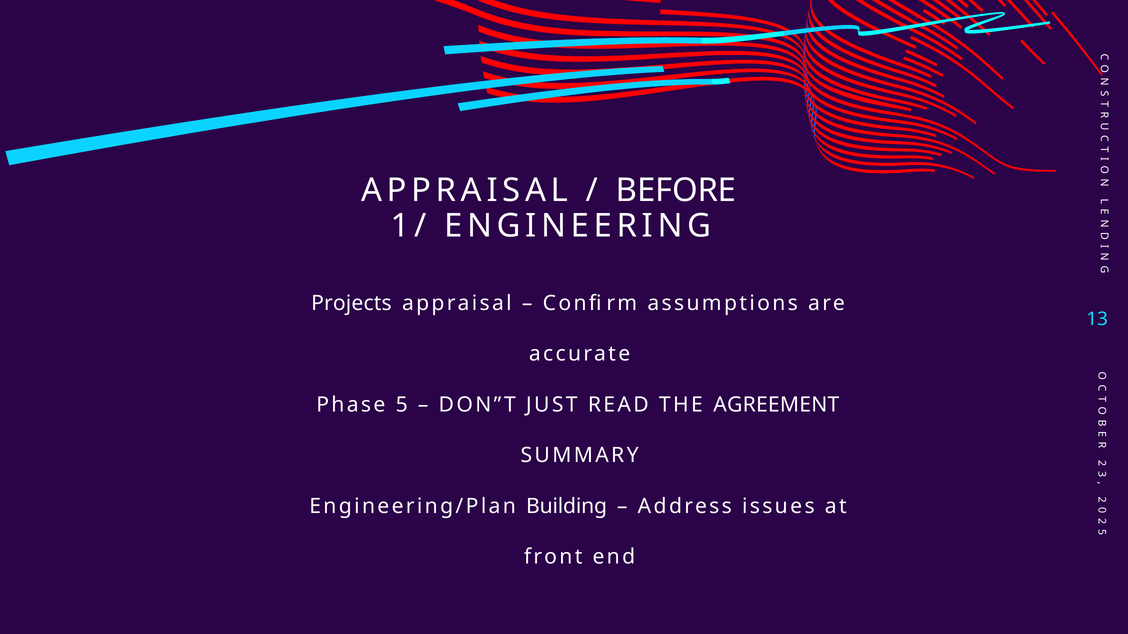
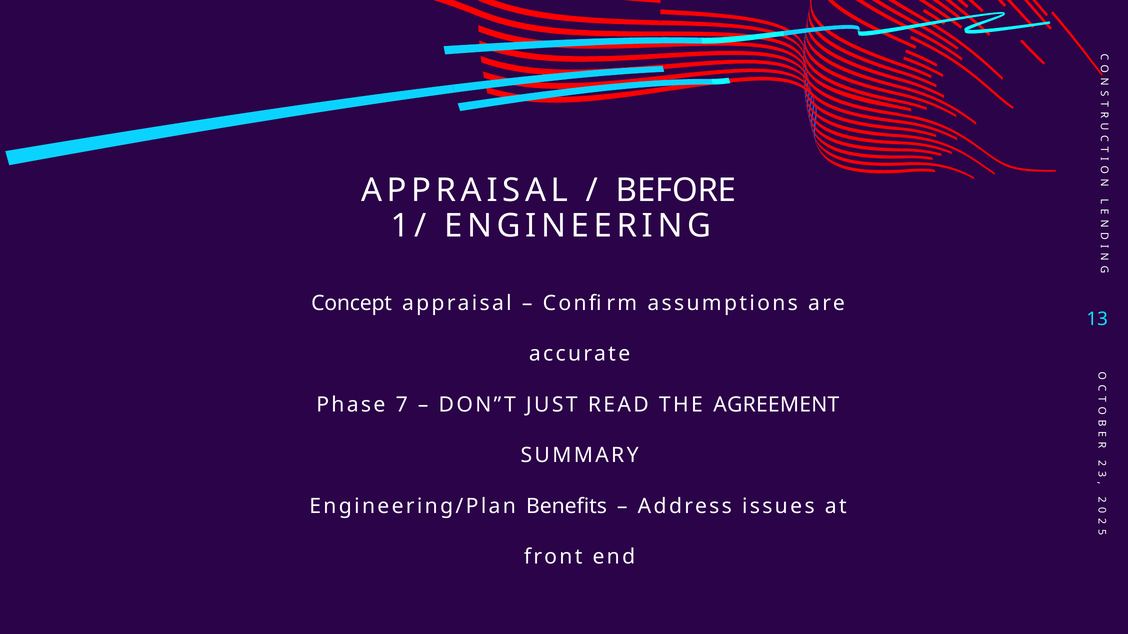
Projects: Projects -> Concept (352, 303)
Phase 5: 5 -> 7 (402, 405)
Building: Building -> Benefits (567, 506)
